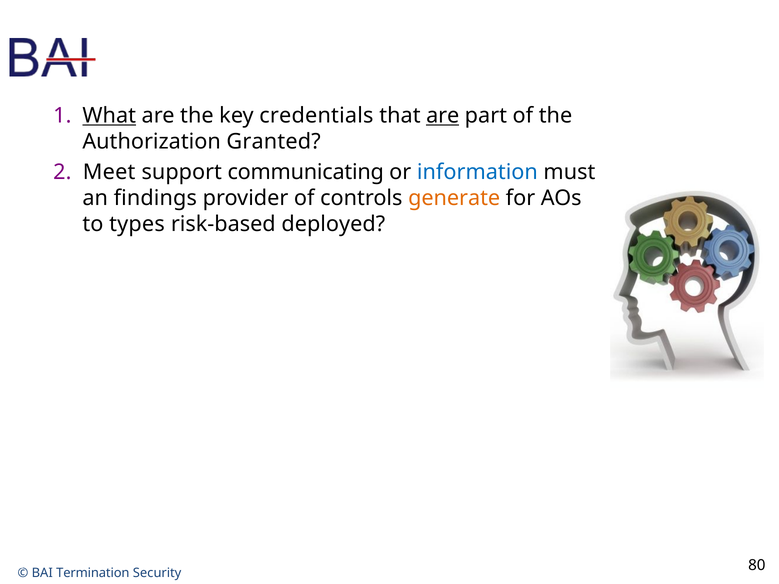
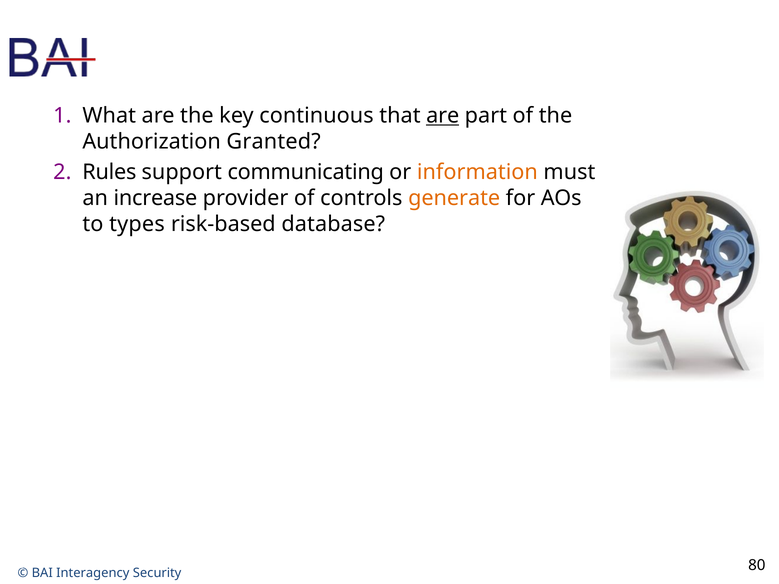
What underline: present -> none (109, 116)
credentials: credentials -> continuous (316, 116)
Meet: Meet -> Rules (109, 172)
information colour: blue -> orange (477, 172)
findings: findings -> increase (155, 198)
deployed: deployed -> database (333, 224)
Termination: Termination -> Interagency (93, 573)
